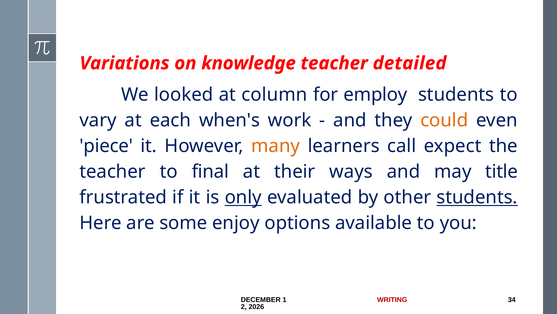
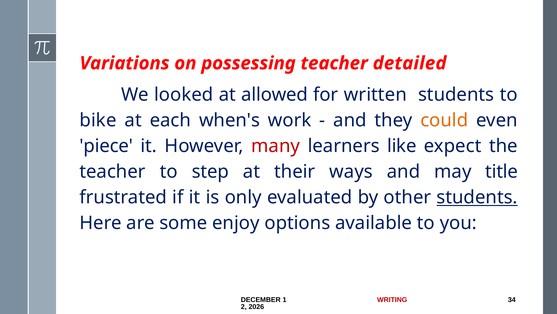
knowledge: knowledge -> possessing (249, 63)
column: column -> allowed (275, 95)
employ: employ -> written (375, 95)
vary: vary -> bike (98, 120)
many colour: orange -> red (276, 146)
call: call -> like (402, 146)
final: final -> step (210, 171)
only underline: present -> none (243, 197)
